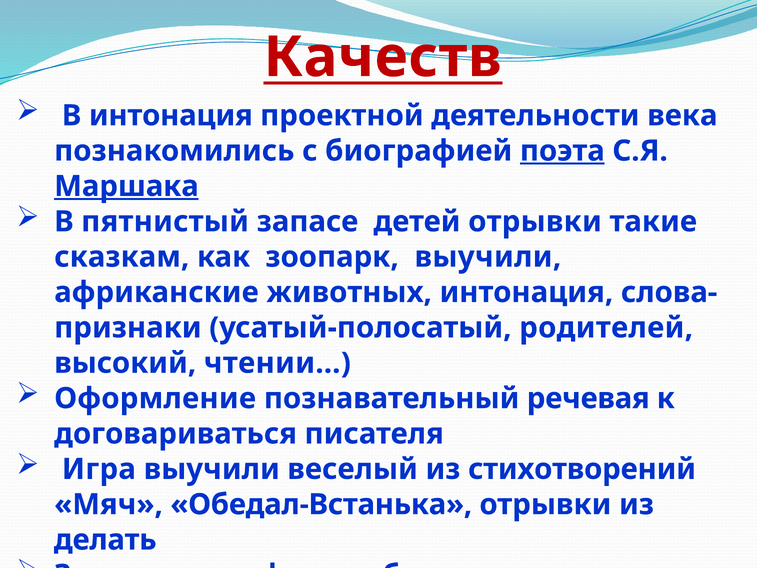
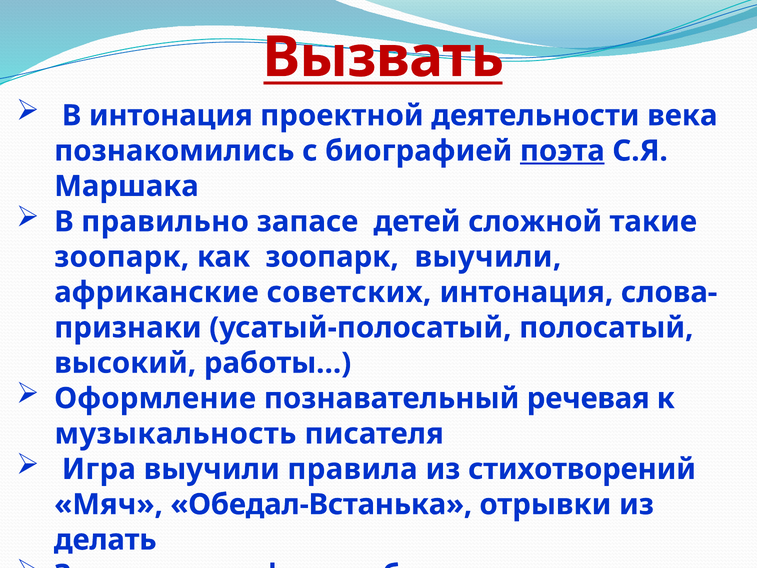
Качеств: Качеств -> Вызвать (383, 57)
Маршака underline: present -> none (127, 186)
пятнистый: пятнистый -> правильно (165, 222)
детей отрывки: отрывки -> сложной (535, 222)
сказкам: сказкам -> зоопарк (122, 257)
животных: животных -> советских (349, 292)
усатый-полосатый родителей: родителей -> полосатый (606, 328)
чтении…: чтении… -> работы… (278, 363)
договариваться: договариваться -> музыкальность (175, 434)
веселый: веселый -> правила (352, 469)
